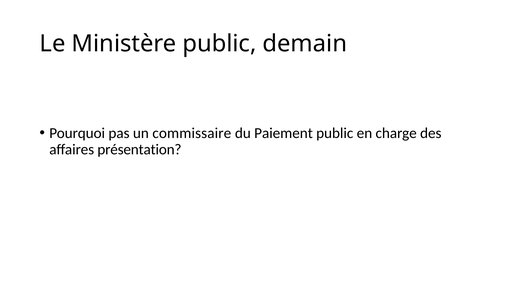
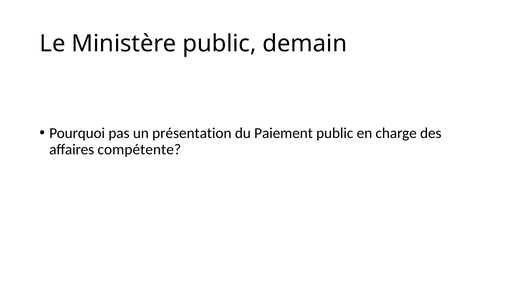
commissaire: commissaire -> présentation (192, 133)
présentation: présentation -> compétente (139, 149)
